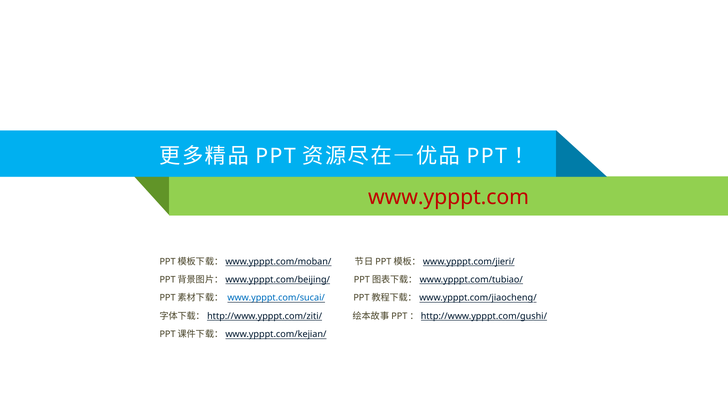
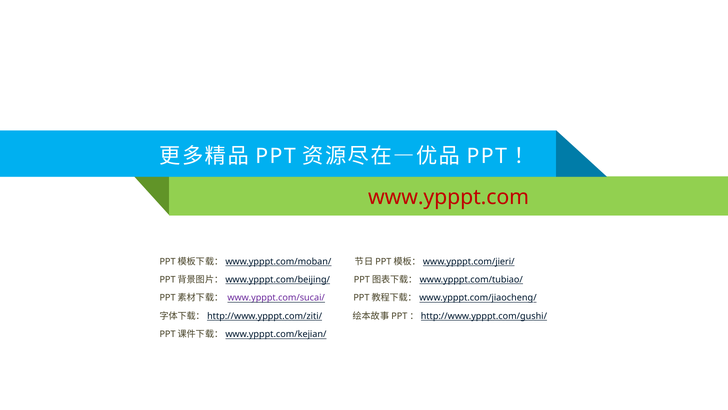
www.ypppt.com/sucai/ colour: blue -> purple (276, 298)
